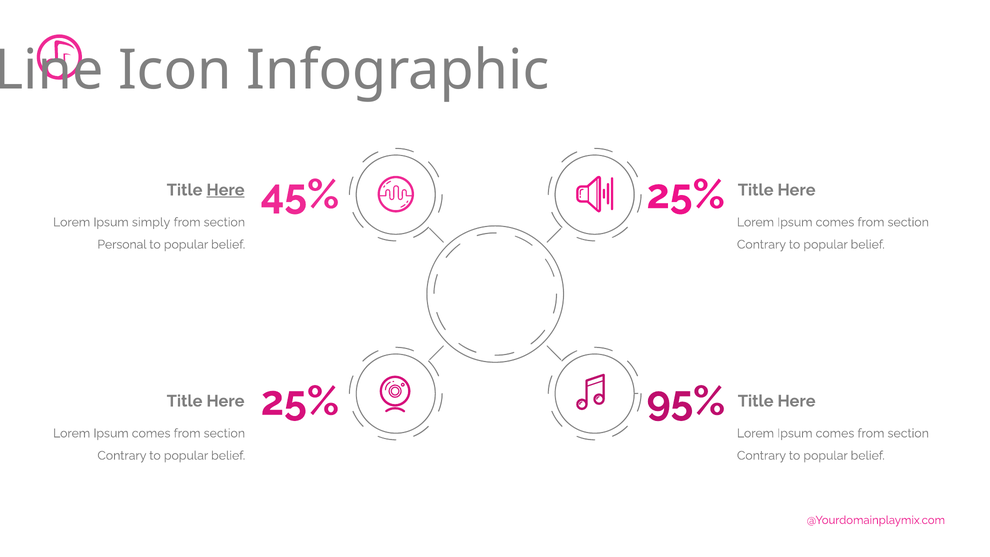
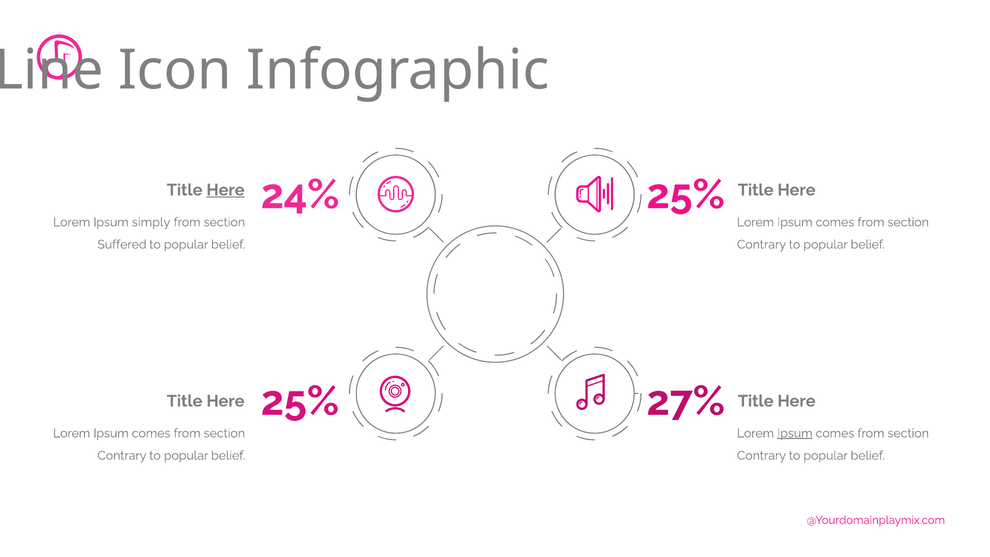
45%: 45% -> 24% (300, 195)
Personal: Personal -> Suffered (122, 244)
95%: 95% -> 27% (686, 401)
Ipsum underline: none -> present (795, 433)
